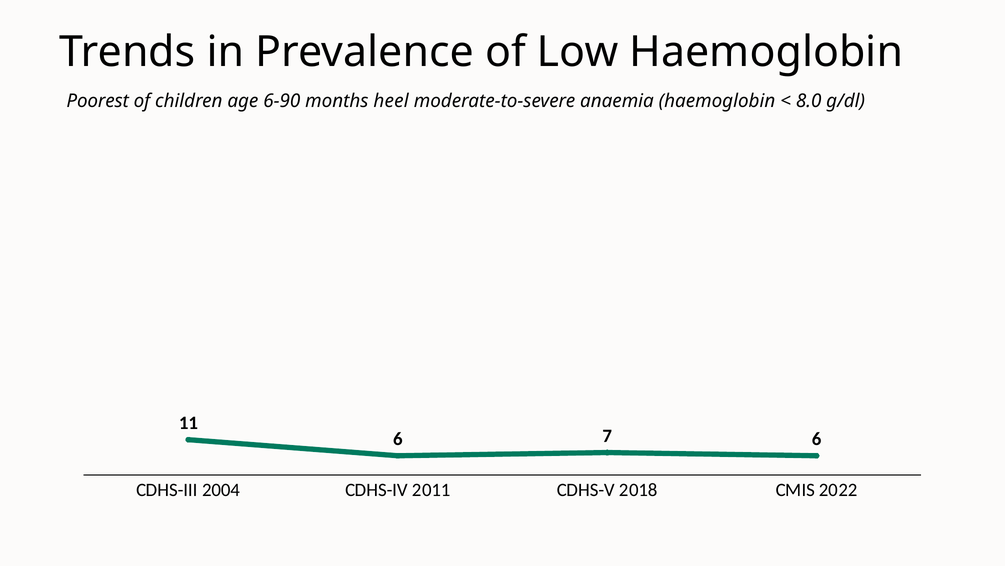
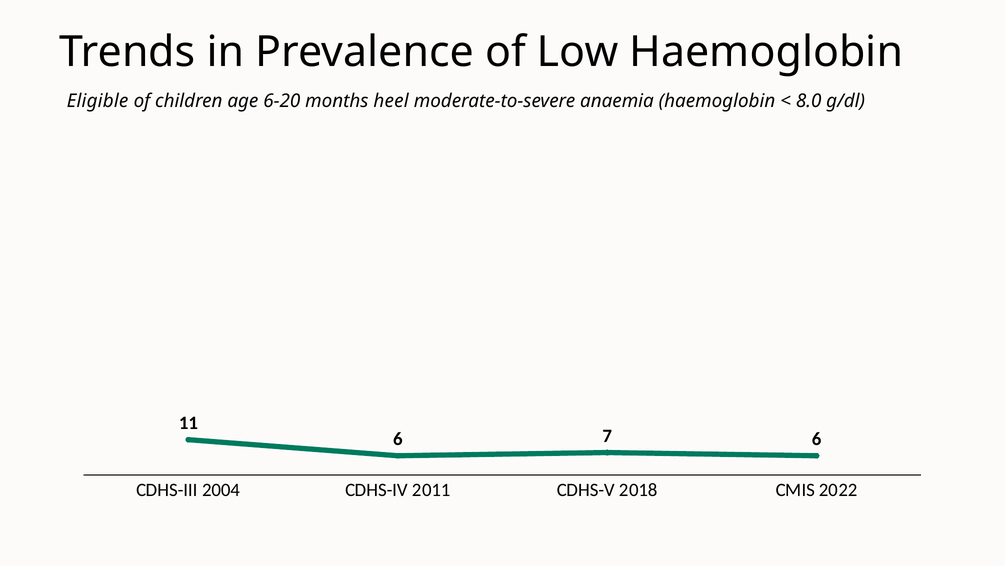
Poorest: Poorest -> Eligible (98, 101)
6-90: 6-90 -> 6-20 (282, 101)
